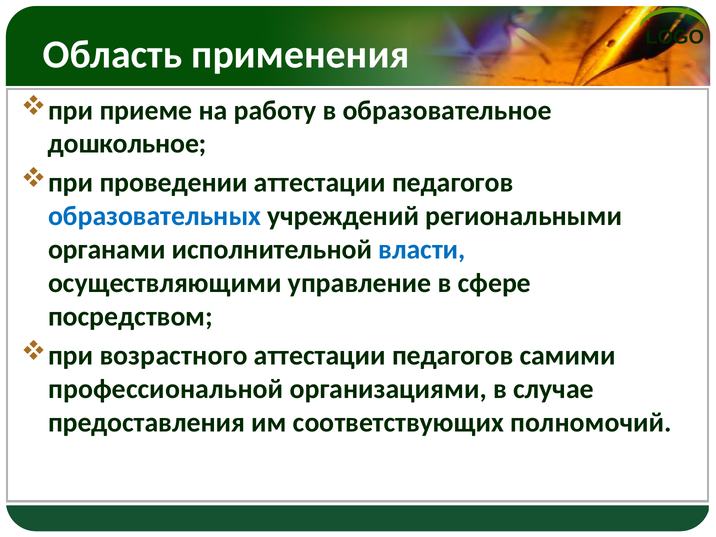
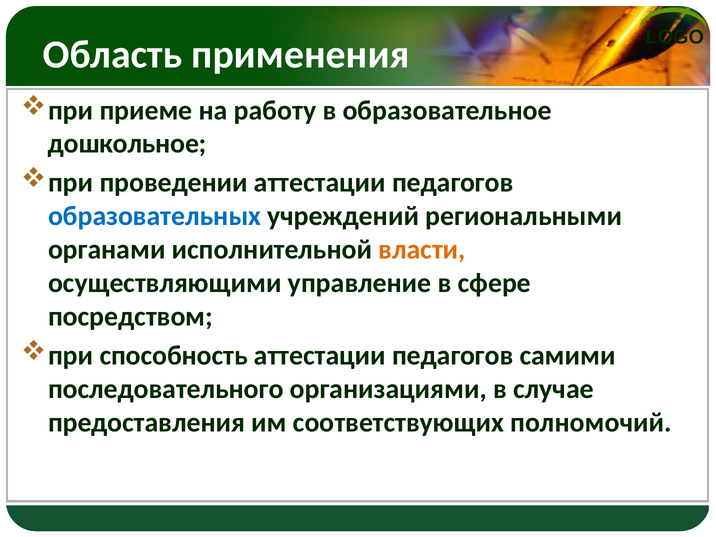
власти colour: blue -> orange (422, 250)
возрастного: возрастного -> способность (174, 356)
профессиональной: профессиональной -> последовательного (166, 389)
